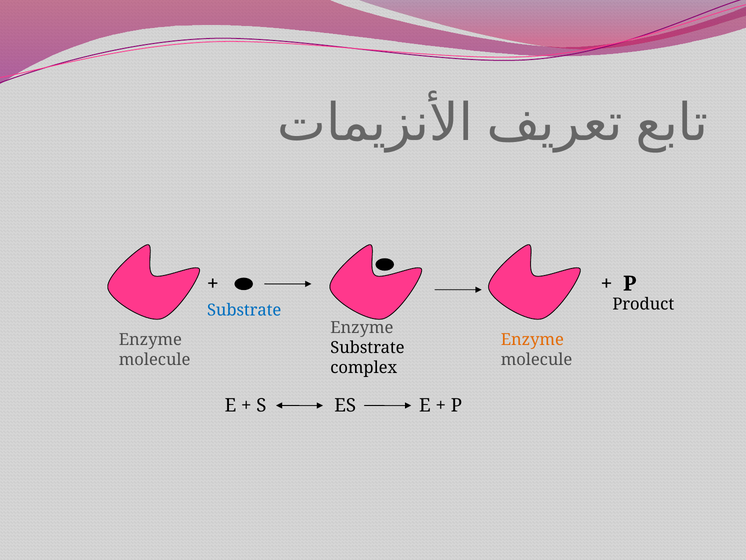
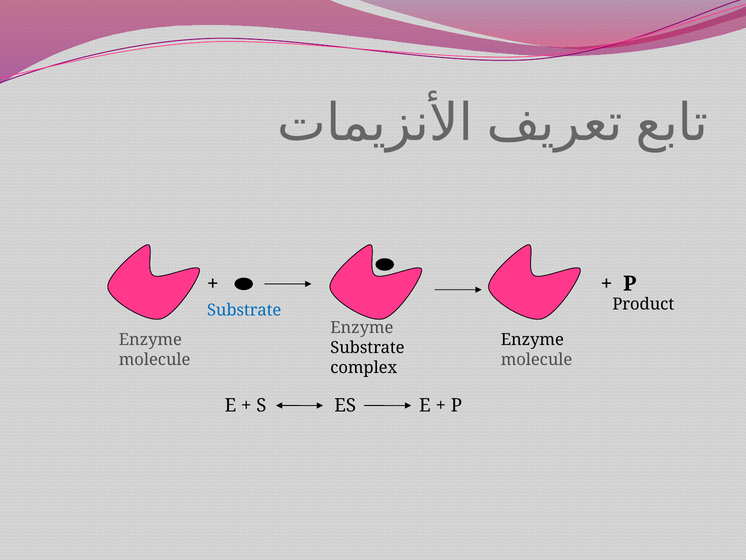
Enzyme colour: orange -> black (532, 339)
